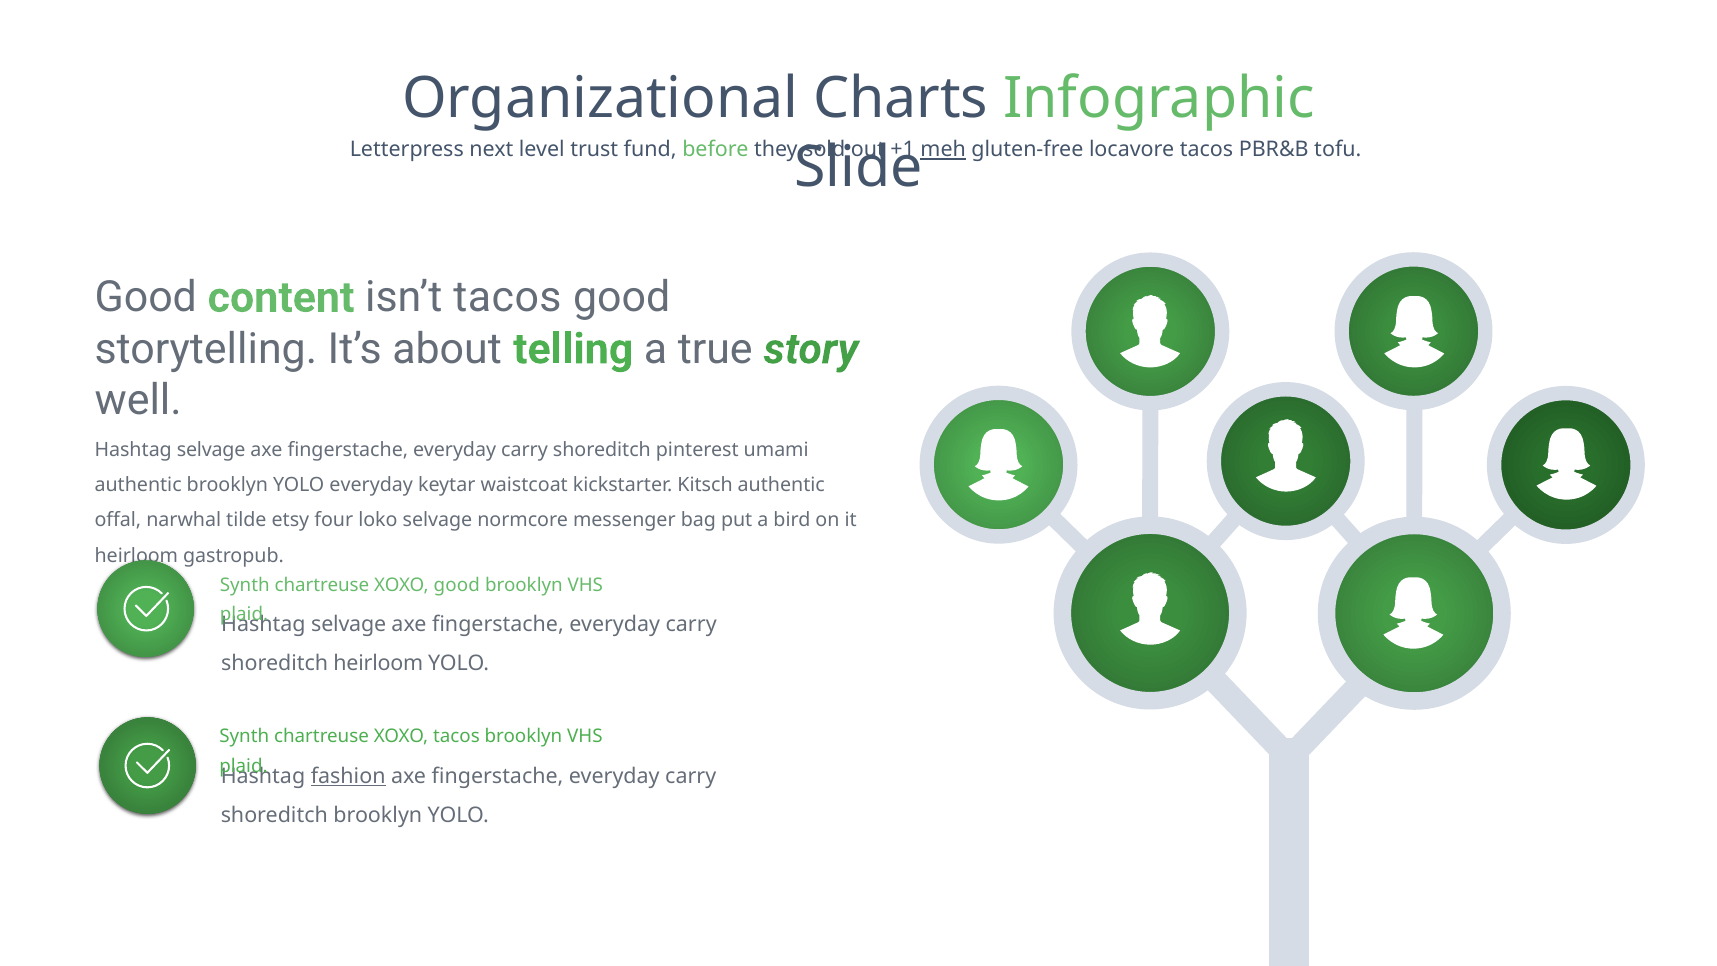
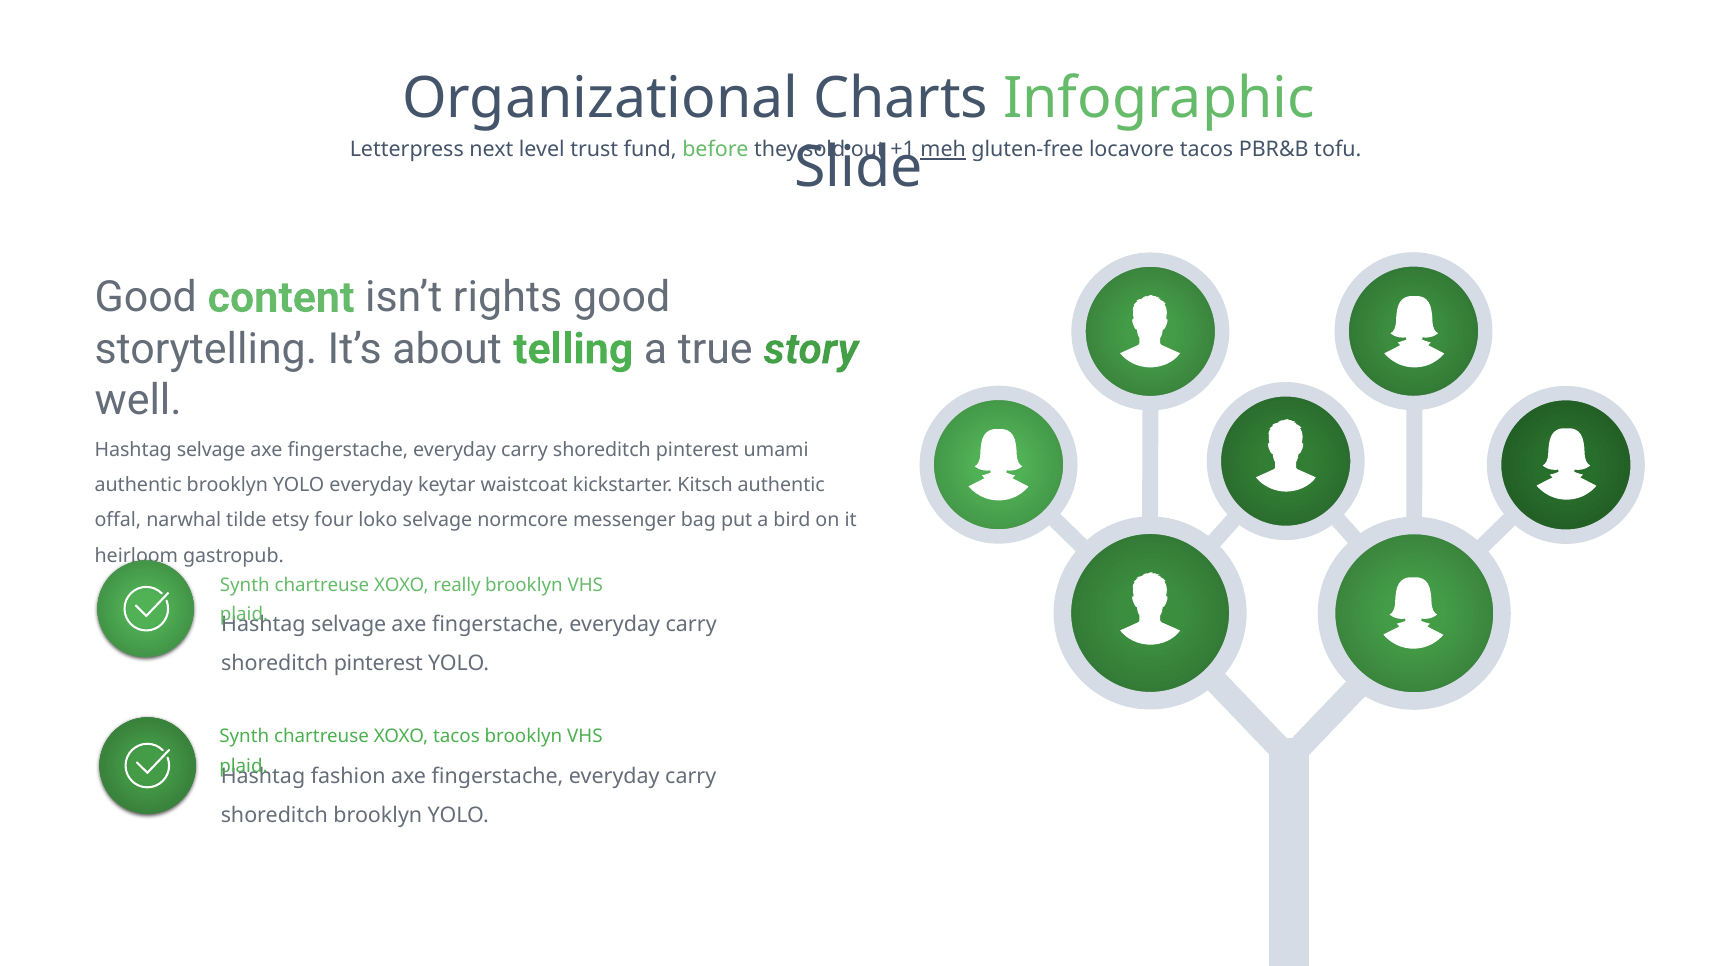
isn’t tacos: tacos -> rights (508, 297)
XOXO good: good -> really (457, 585)
heirloom: heirloom -> pinterest (378, 663)
fashion underline: present -> none (348, 776)
